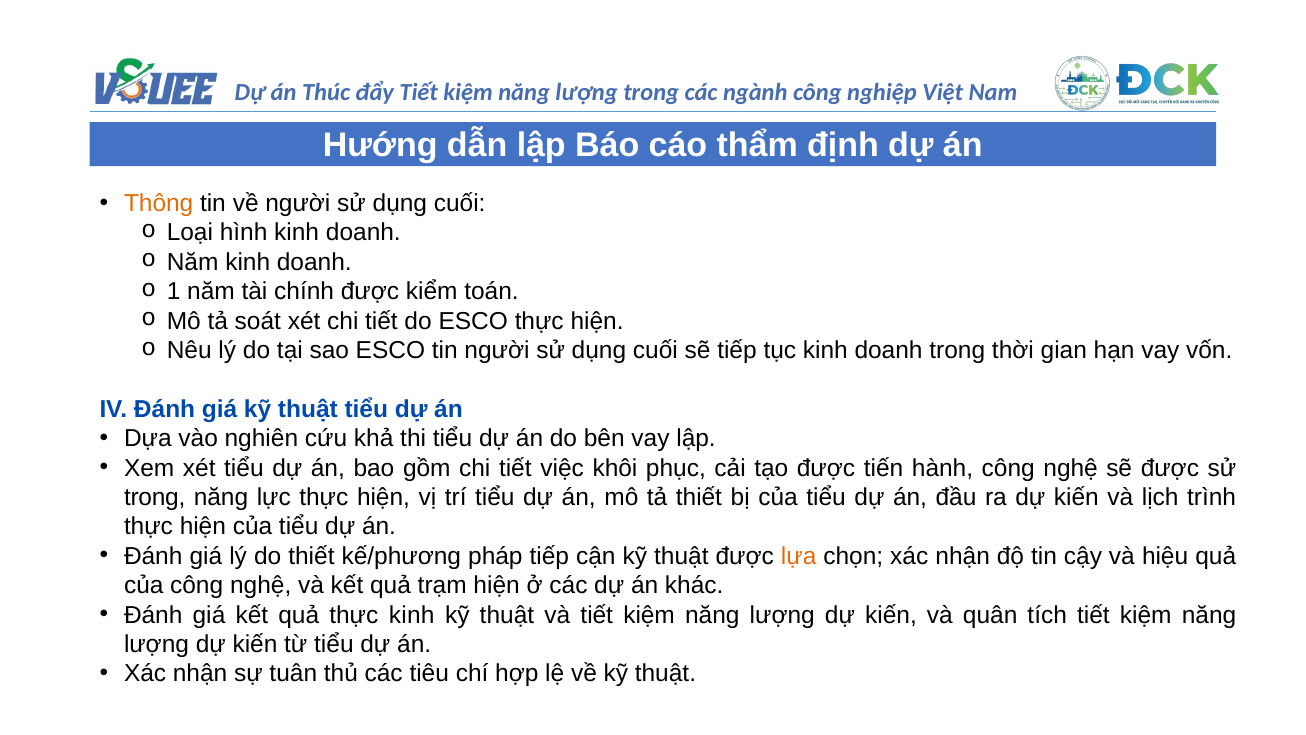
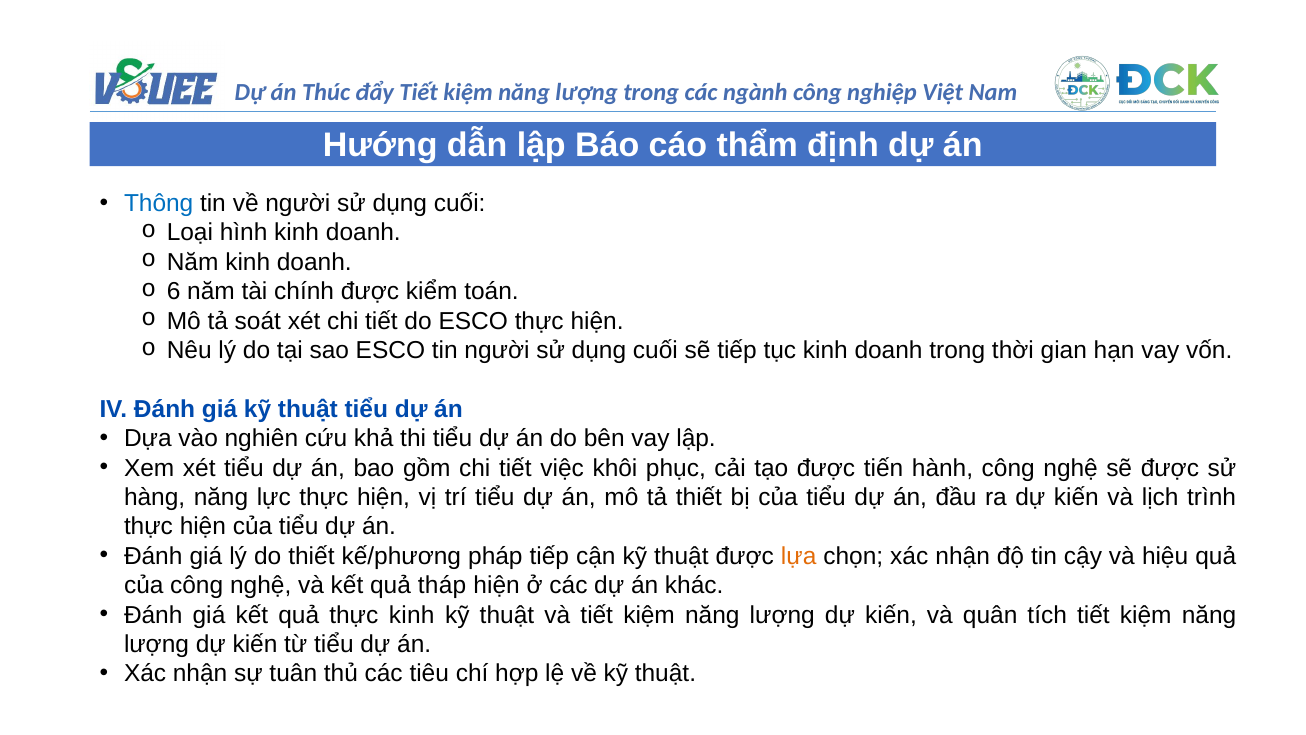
Thông colour: orange -> blue (159, 203)
1: 1 -> 6 (174, 291)
trong: trong -> hàng (155, 497)
trạm: trạm -> tháp (442, 585)
